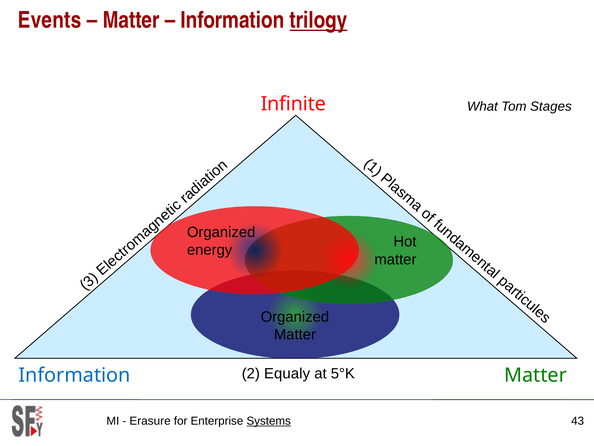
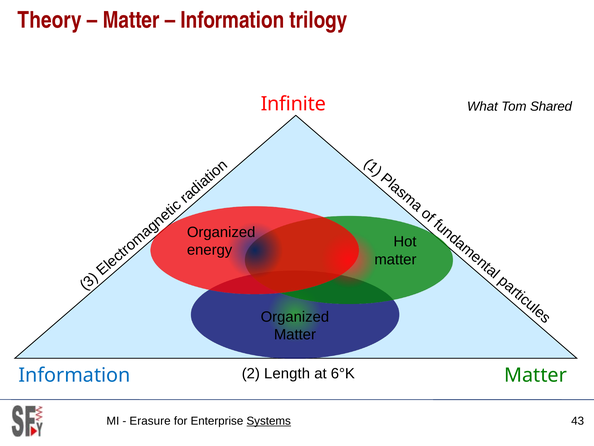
Events: Events -> Theory (50, 20)
trilogy underline: present -> none (318, 20)
Stages: Stages -> Shared (551, 106)
Equaly: Equaly -> Length (287, 373)
5°K: 5°K -> 6°K (343, 373)
